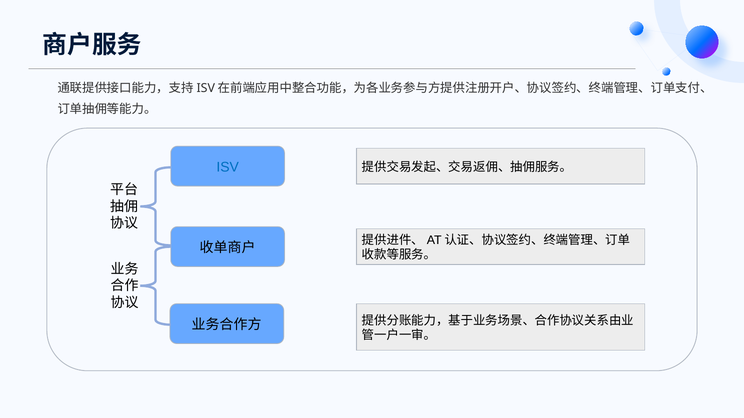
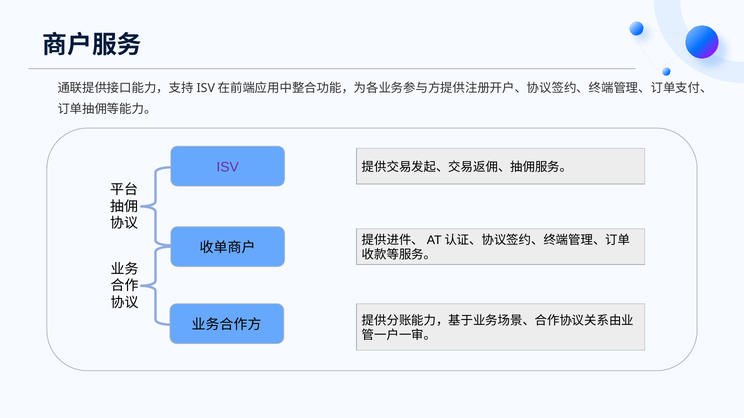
ISV colour: blue -> purple (228, 167)
